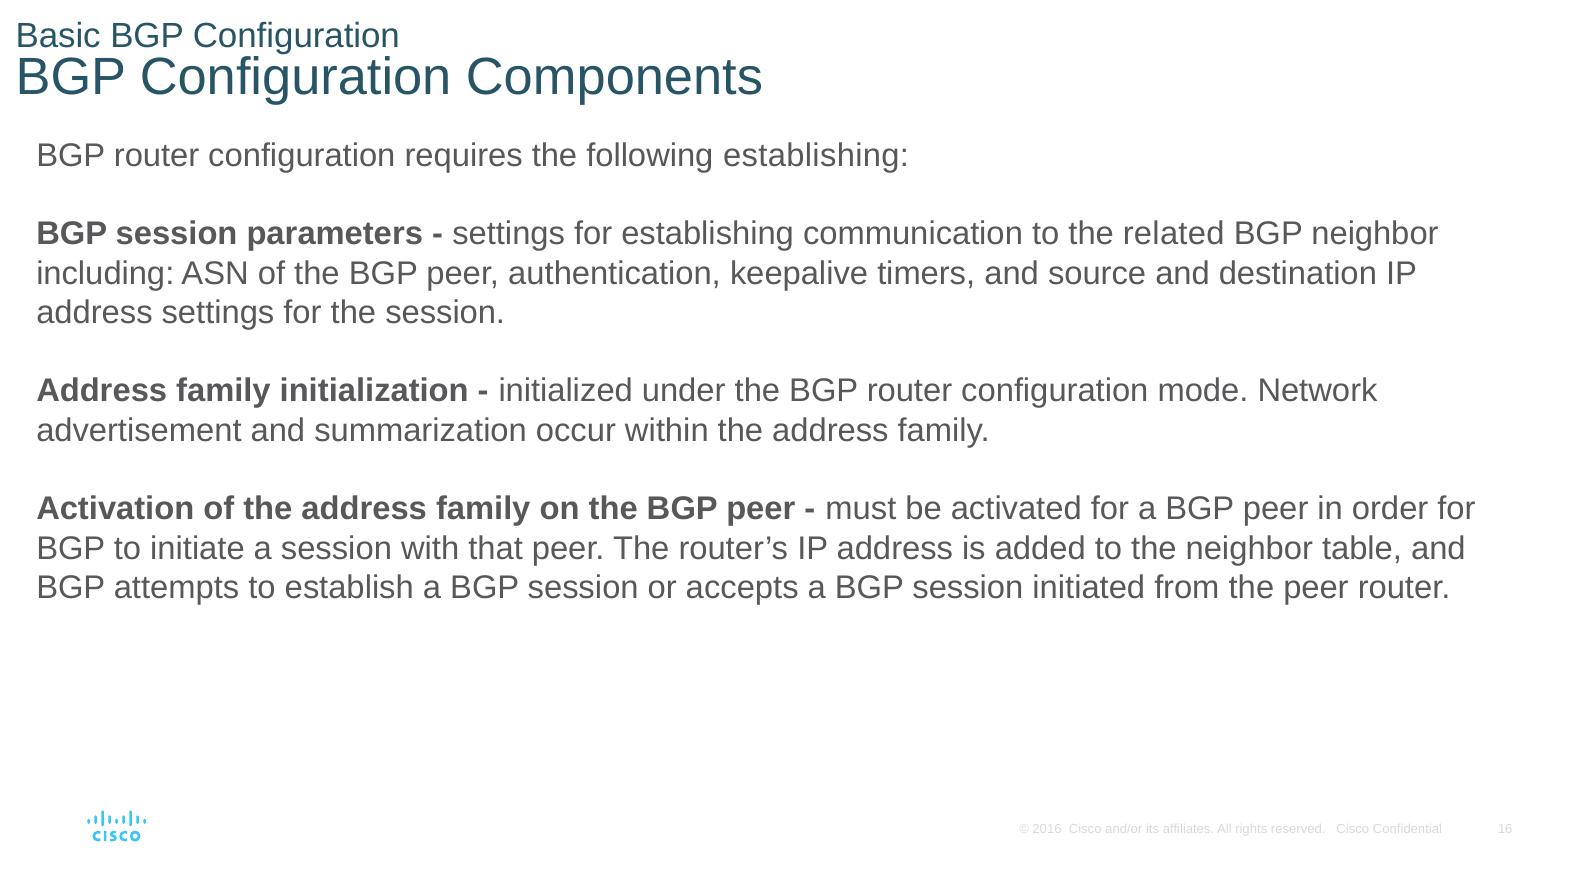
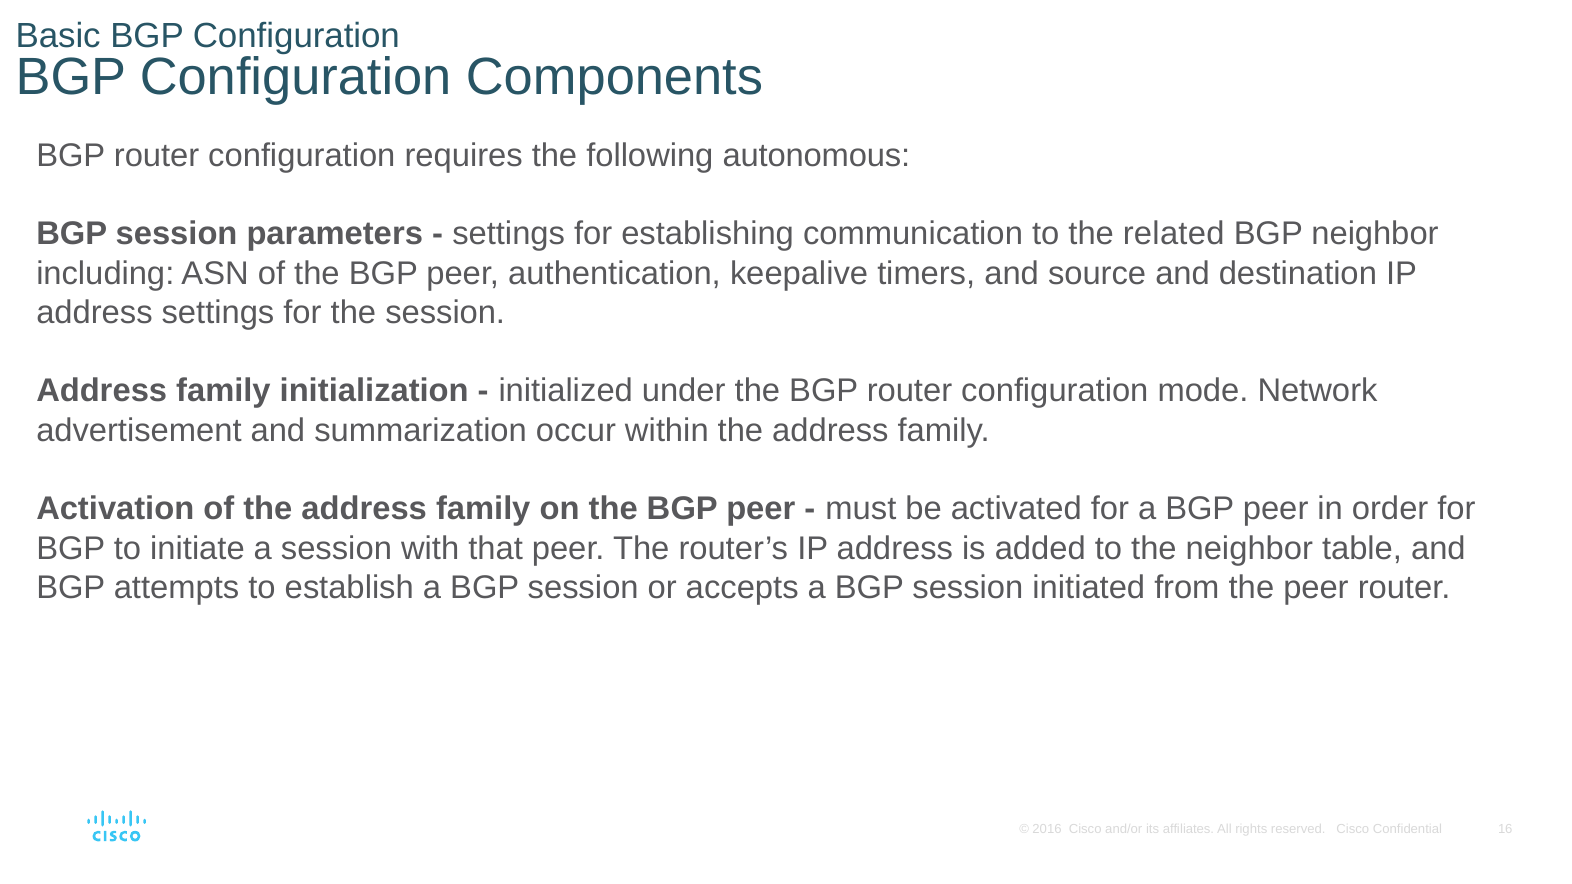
following establishing: establishing -> autonomous (816, 155)
